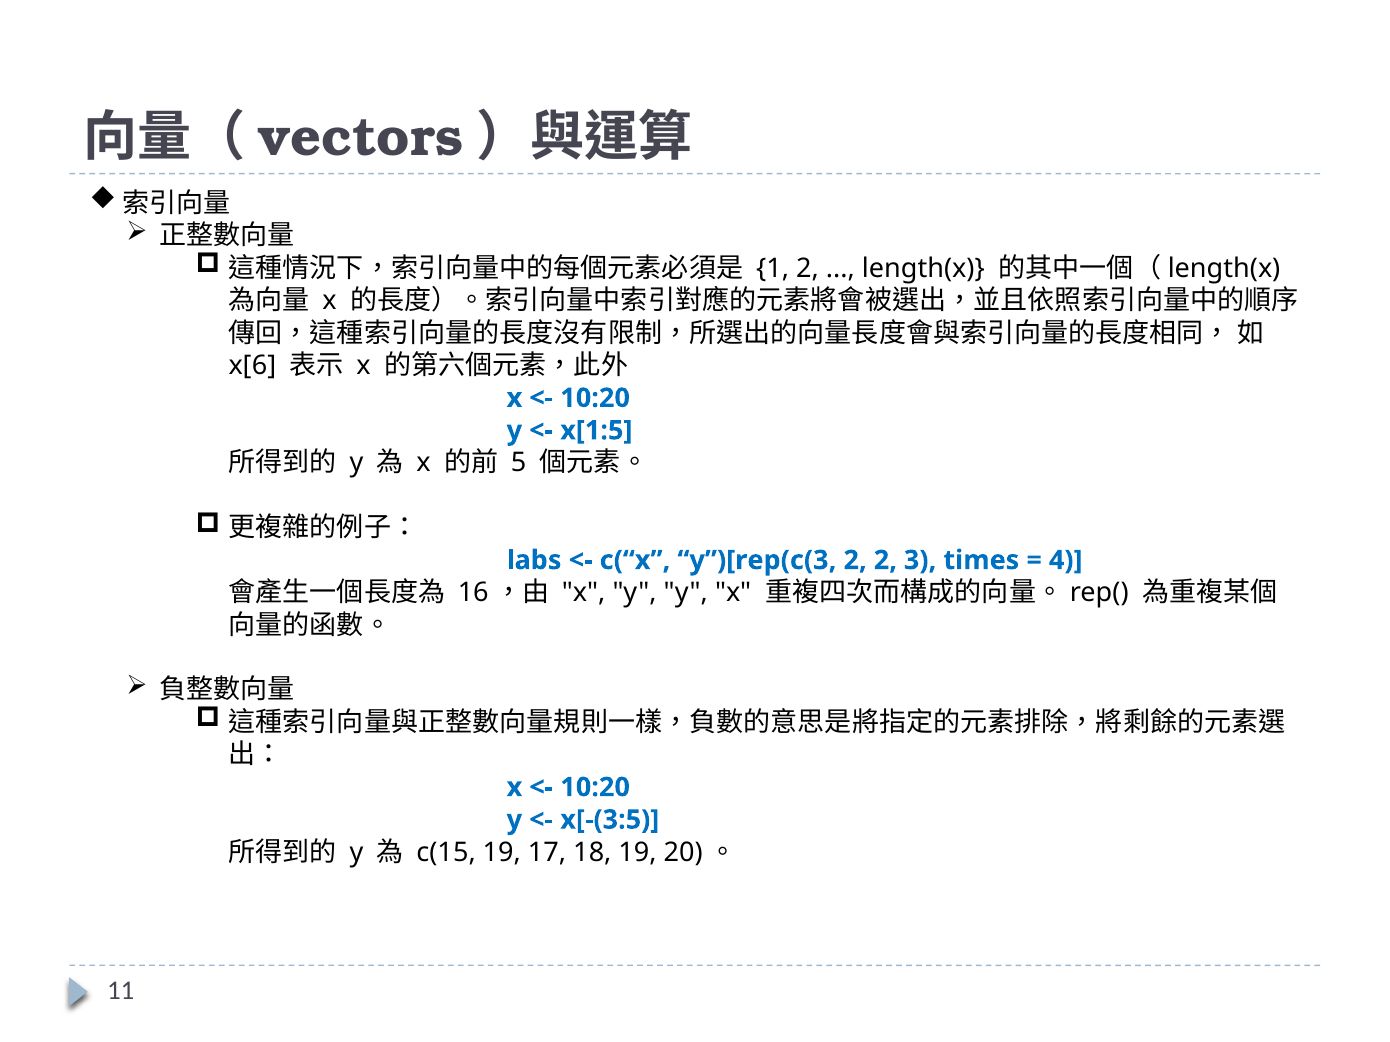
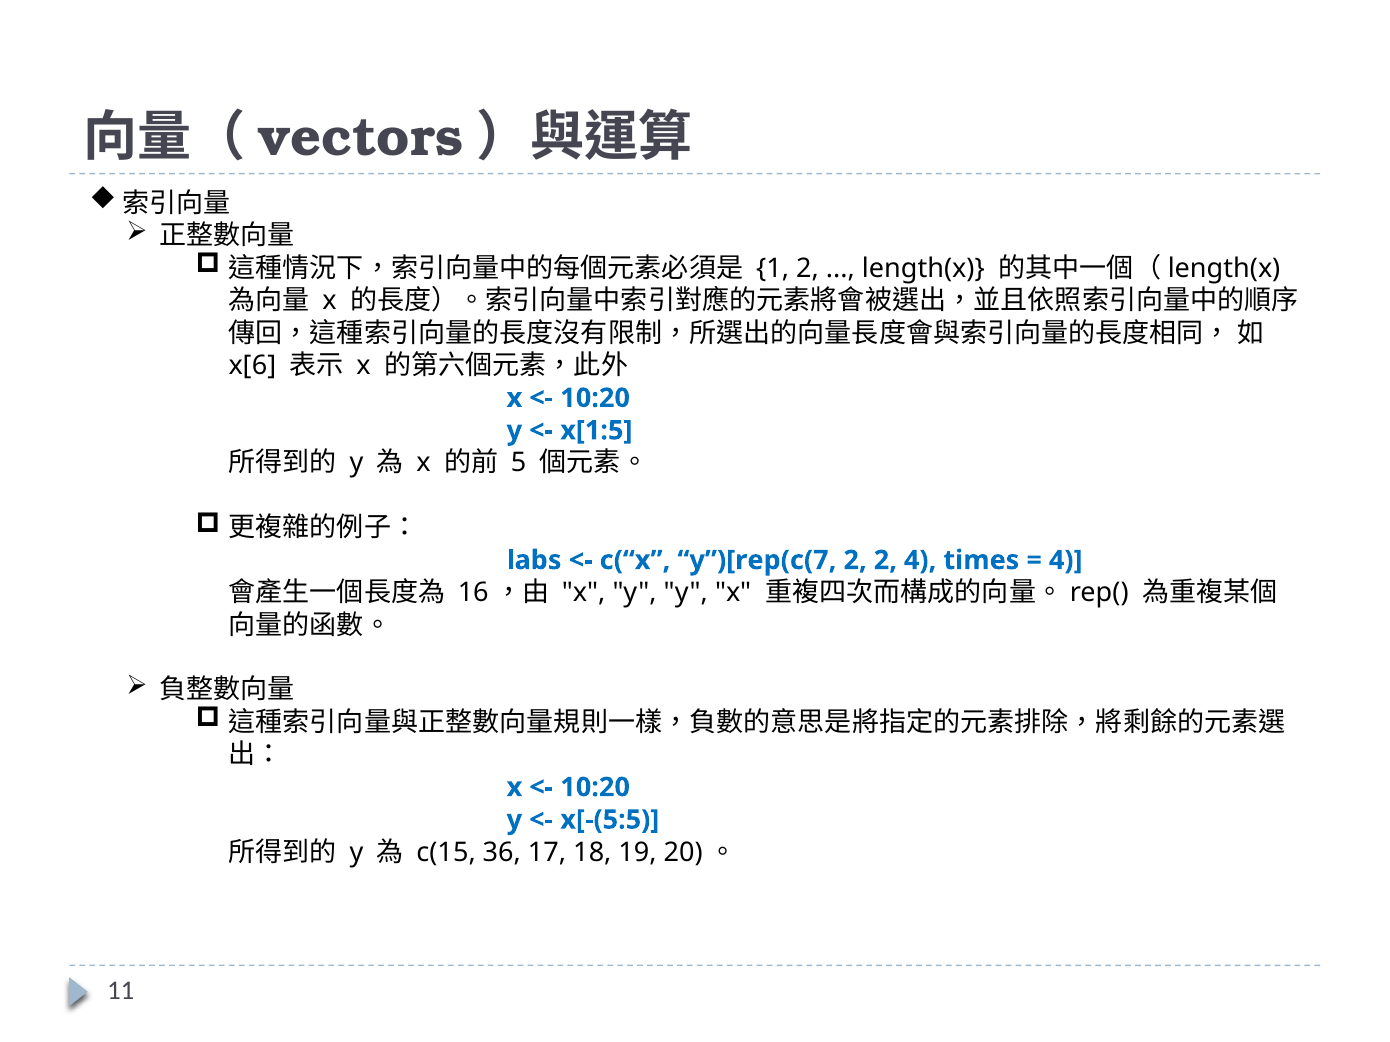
y”)[rep(c(3: y”)[rep(c(3 -> y”)[rep(c(7 (757, 560)
2 3: 3 -> 4 (920, 560)
x[-(3:5: x[-(3:5 -> x[-(5:5 (610, 820)
c(15 19: 19 -> 36 (502, 853)
